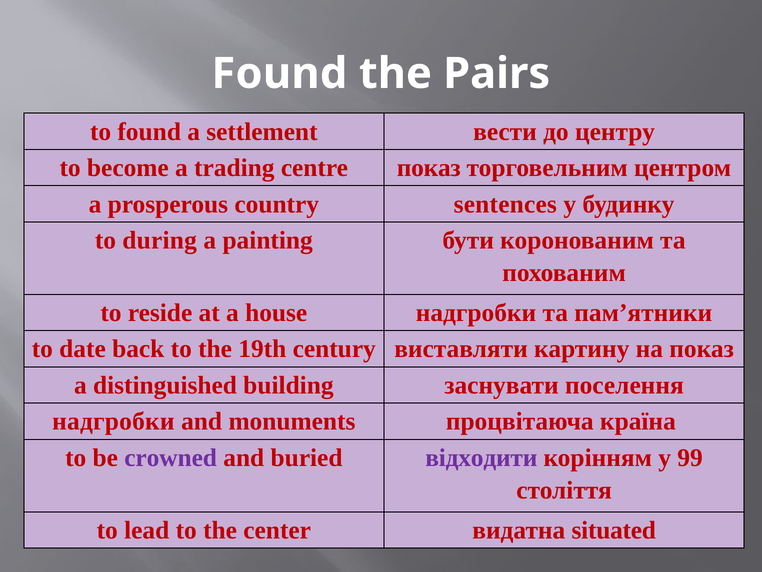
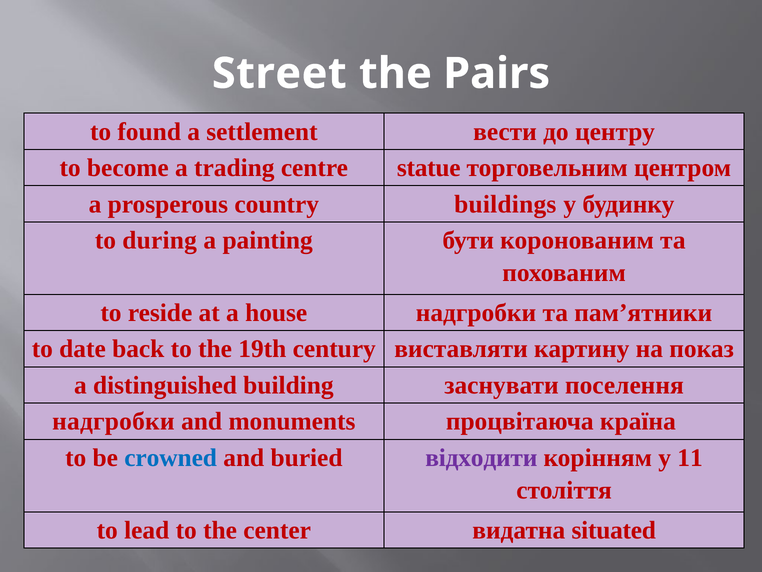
Found: Found -> Street (279, 74)
centre показ: показ -> statue (429, 168)
sentences: sentences -> buildings (505, 204)
crowned colour: purple -> blue (171, 457)
99: 99 -> 11 (690, 457)
